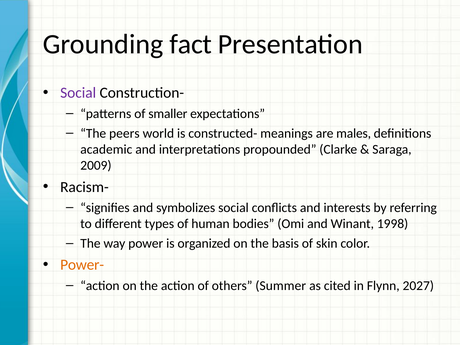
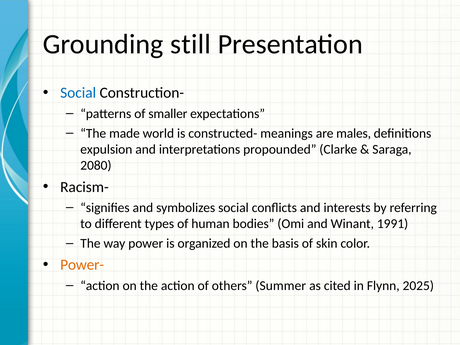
fact: fact -> still (191, 44)
Social colour: purple -> blue (78, 93)
peers: peers -> made (124, 133)
academic: academic -> expulsion (106, 149)
2009: 2009 -> 2080 (96, 165)
1998: 1998 -> 1991 (393, 224)
2027: 2027 -> 2025 (418, 286)
